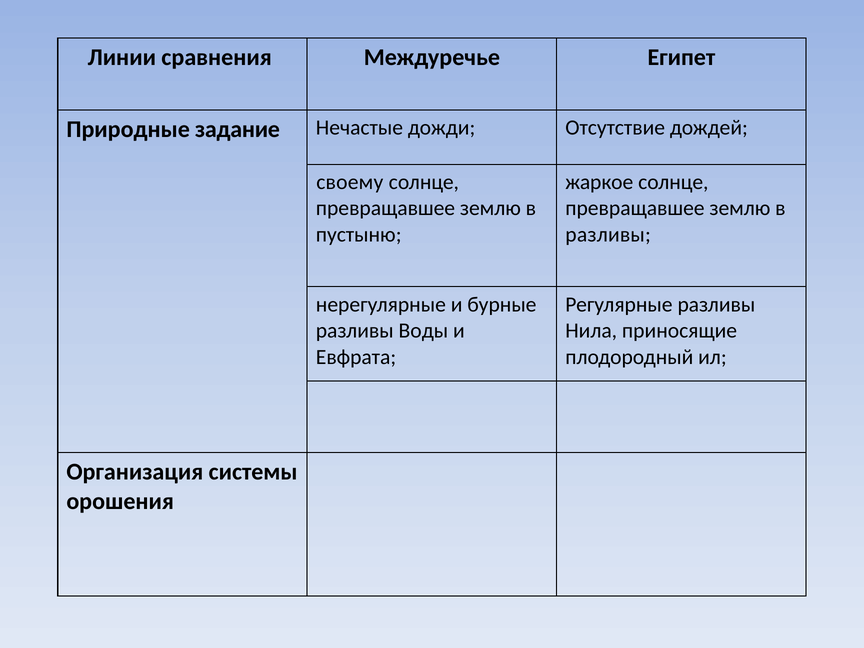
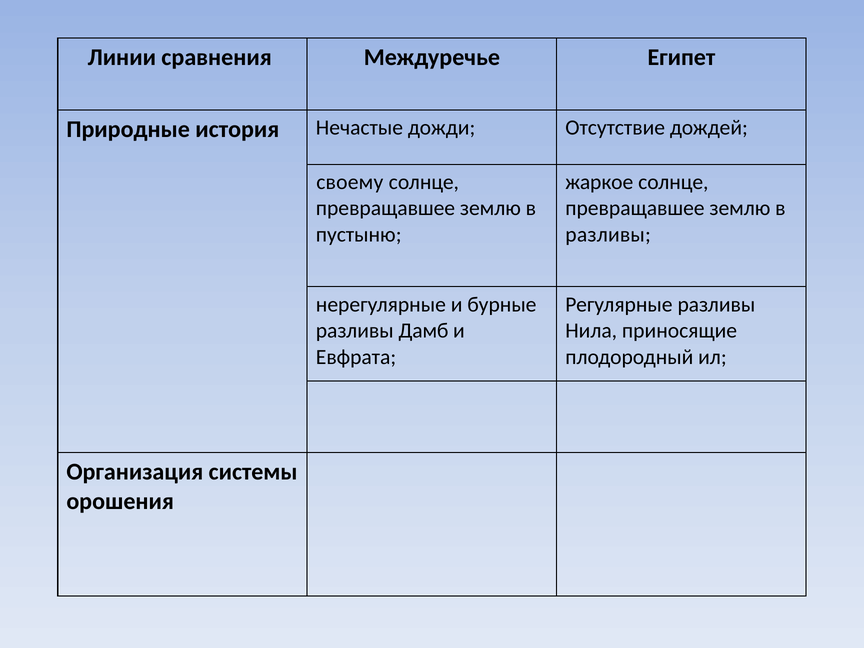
задание: задание -> история (237, 129)
Воды: Воды -> Дамб (424, 331)
